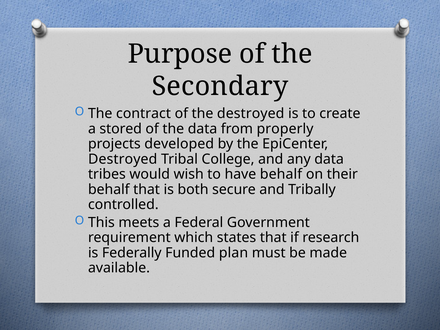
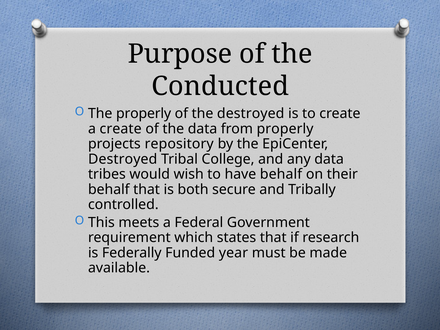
Secondary: Secondary -> Conducted (220, 86)
The contract: contract -> properly (144, 114)
a stored: stored -> create (121, 129)
developed: developed -> repository (179, 144)
plan: plan -> year (233, 253)
